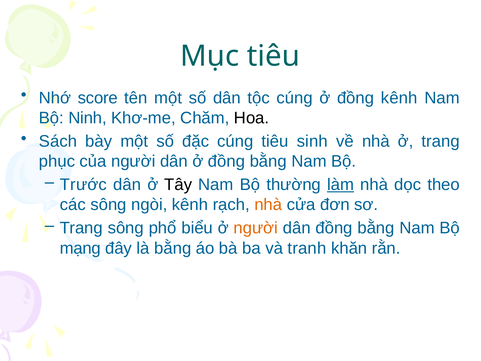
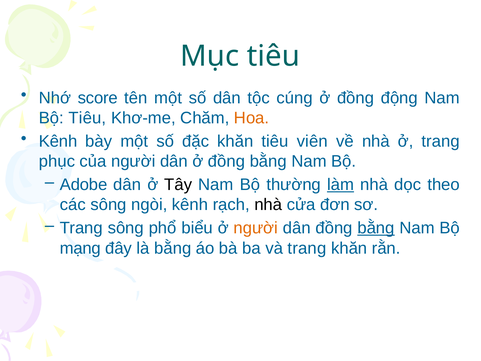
đồng kênh: kênh -> động (399, 98)
Bộ Ninh: Ninh -> Tiêu (87, 118)
Hoa colour: black -> orange (252, 118)
Sách: Sách -> Kênh (58, 141)
đặc cúng: cúng -> khăn (235, 141)
sinh: sinh -> viên (312, 141)
Trước: Trước -> Adobe (84, 185)
nhà colour: orange -> black (268, 205)
bằng underline: none -> present (376, 228)
và tranh: tranh -> trang (307, 248)
